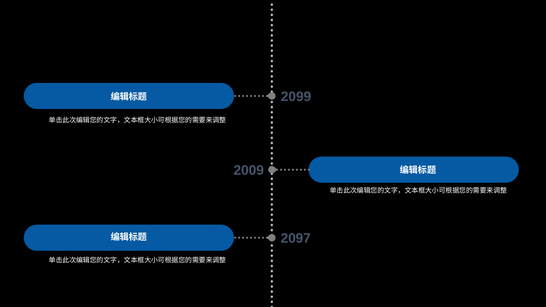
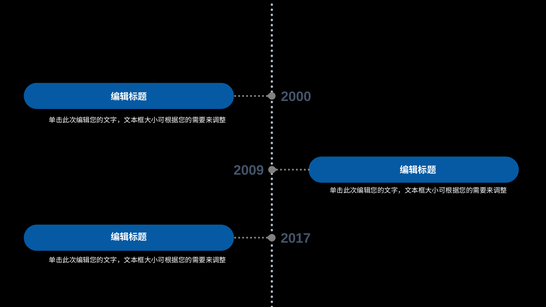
2099: 2099 -> 2000 (296, 97)
2097: 2097 -> 2017 (296, 239)
